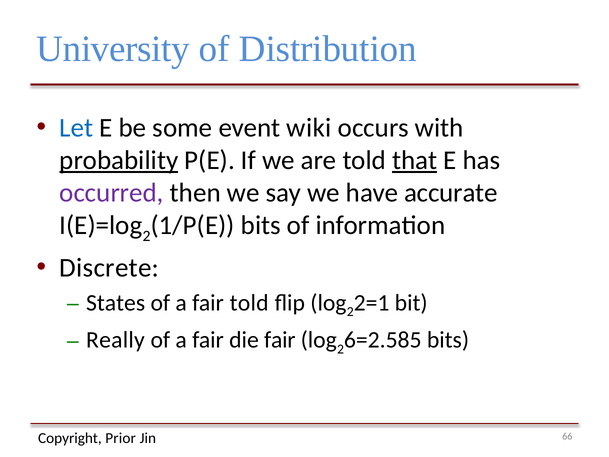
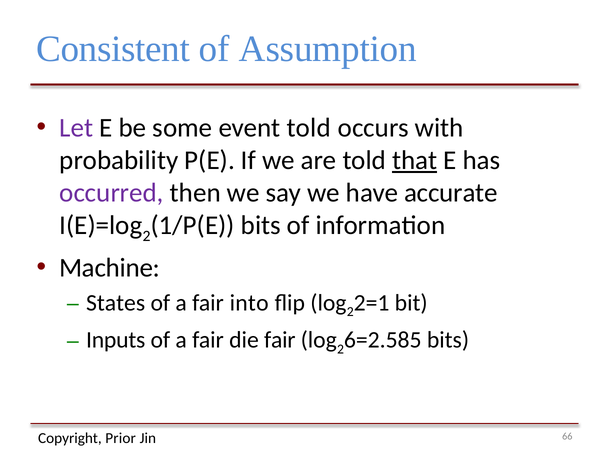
University: University -> Consistent (113, 49)
Distribution: Distribution -> Assumption (328, 49)
Let colour: blue -> purple (76, 128)
event wiki: wiki -> told (309, 128)
probability underline: present -> none (119, 160)
Discrete: Discrete -> Machine (110, 268)
fair told: told -> into (249, 303)
Really: Really -> Inputs (116, 340)
